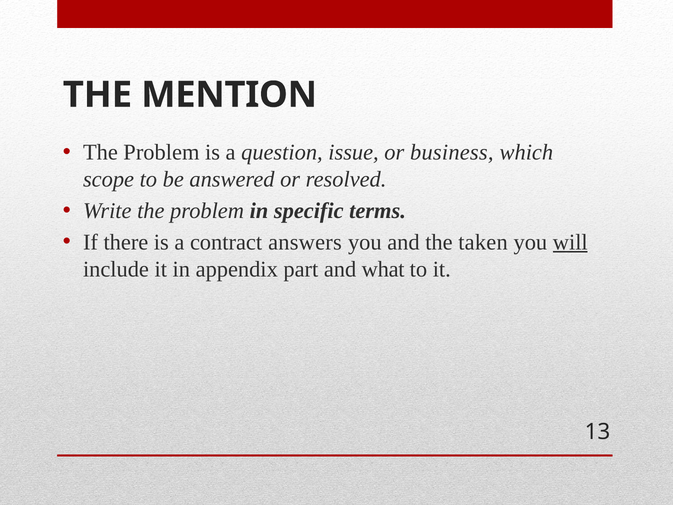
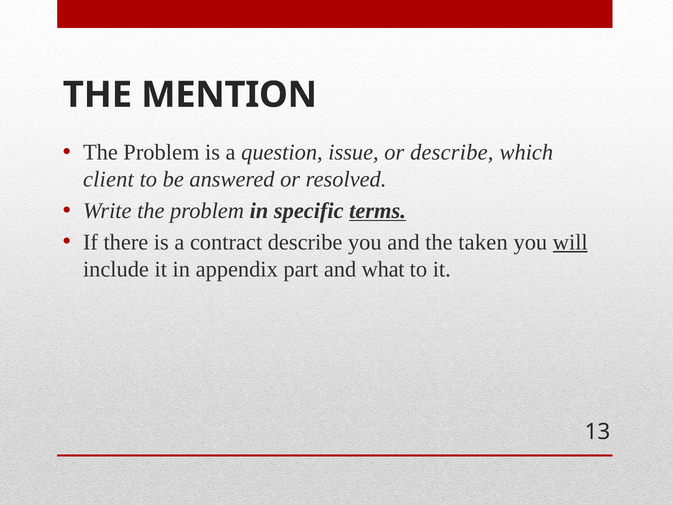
or business: business -> describe (452, 152)
scope: scope -> client (108, 179)
terms underline: none -> present (378, 211)
contract answers: answers -> describe (305, 242)
